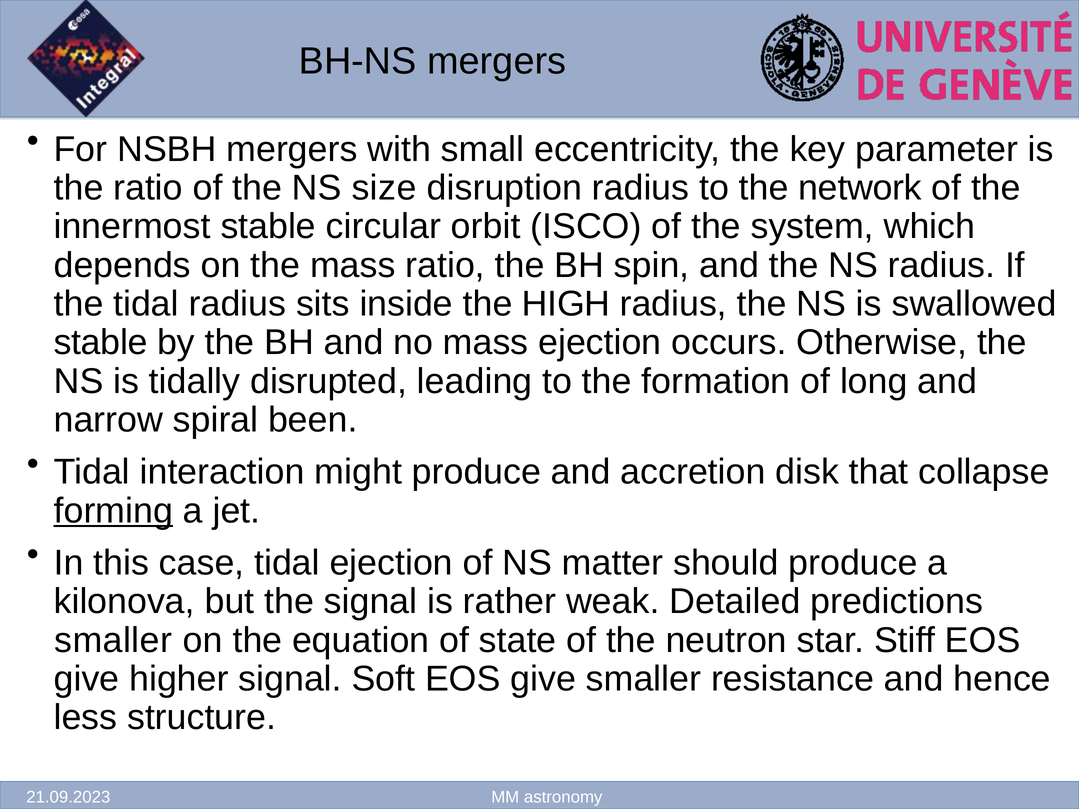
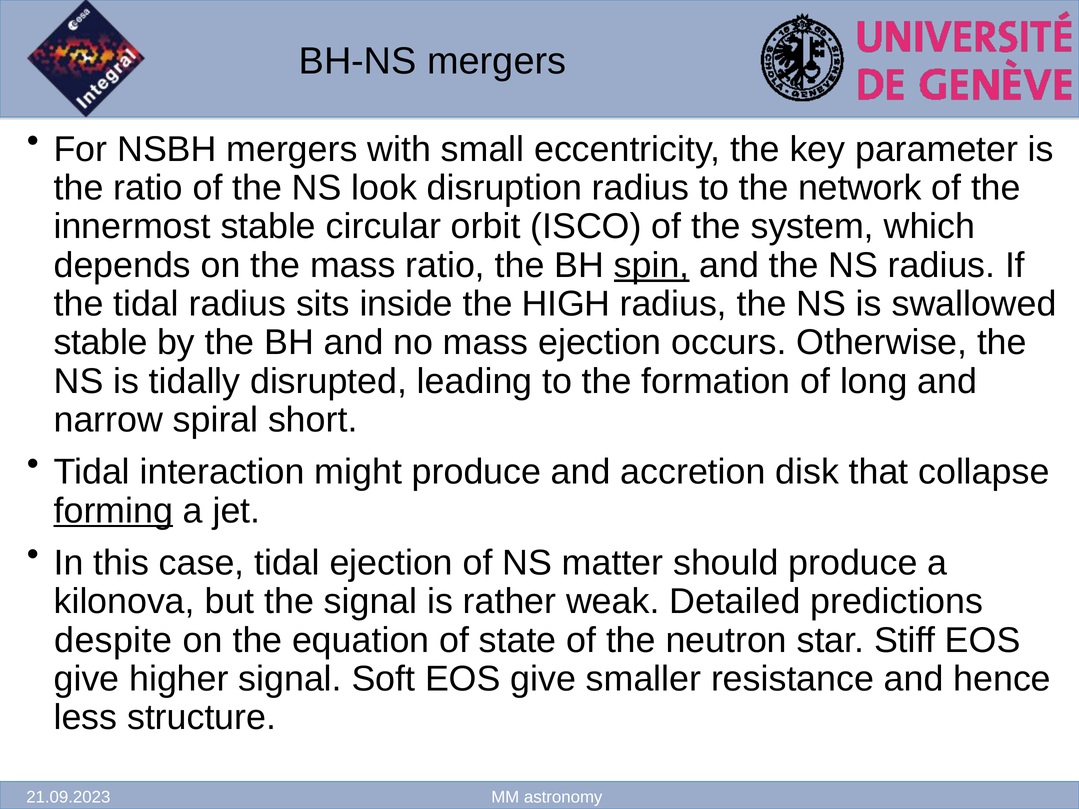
size: size -> look (384, 188)
spin underline: none -> present (652, 265)
been: been -> short (313, 420)
smaller: smaller -> despite (113, 640)
